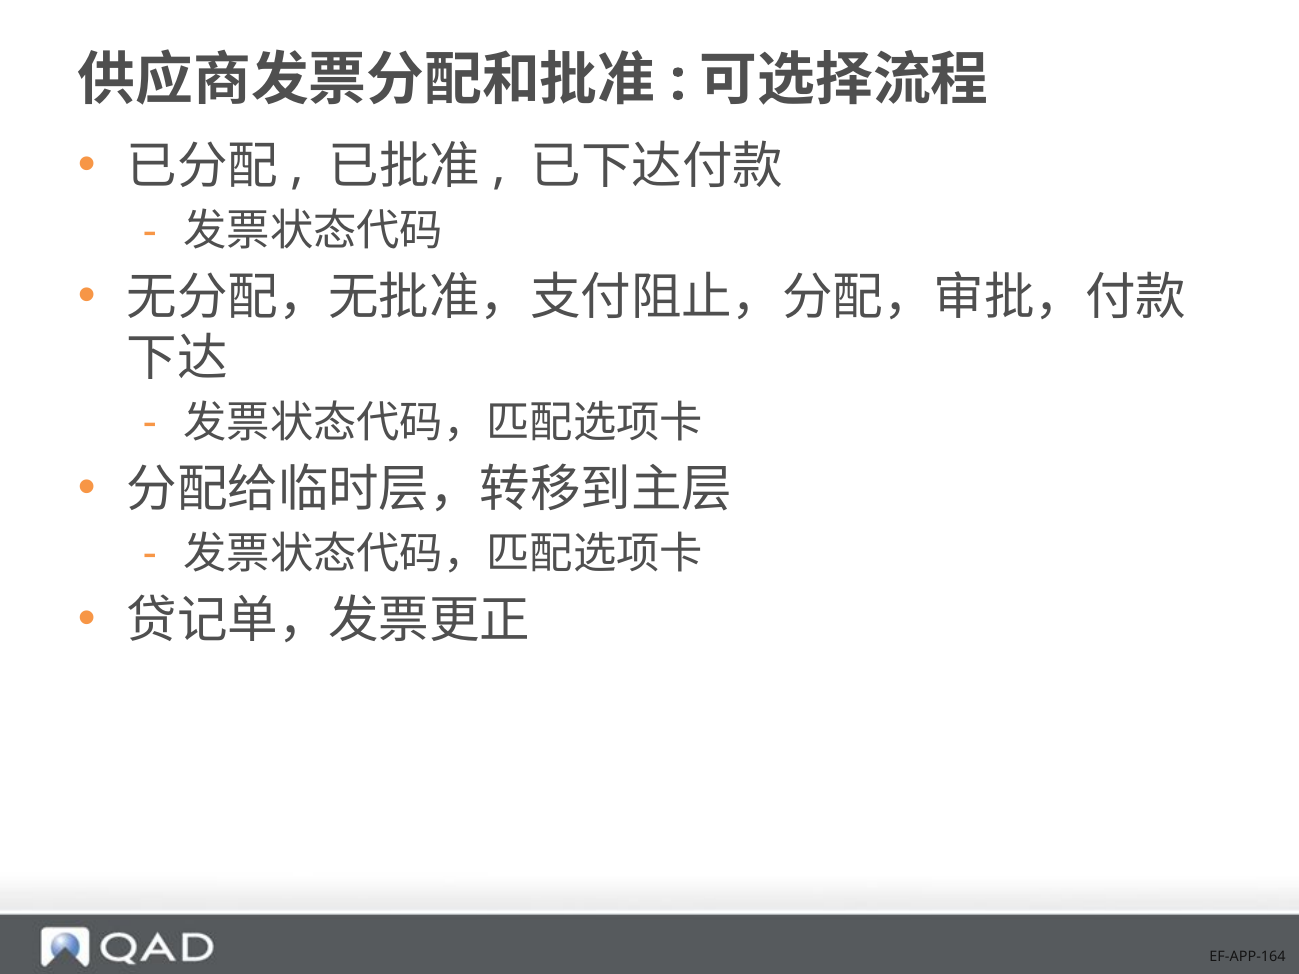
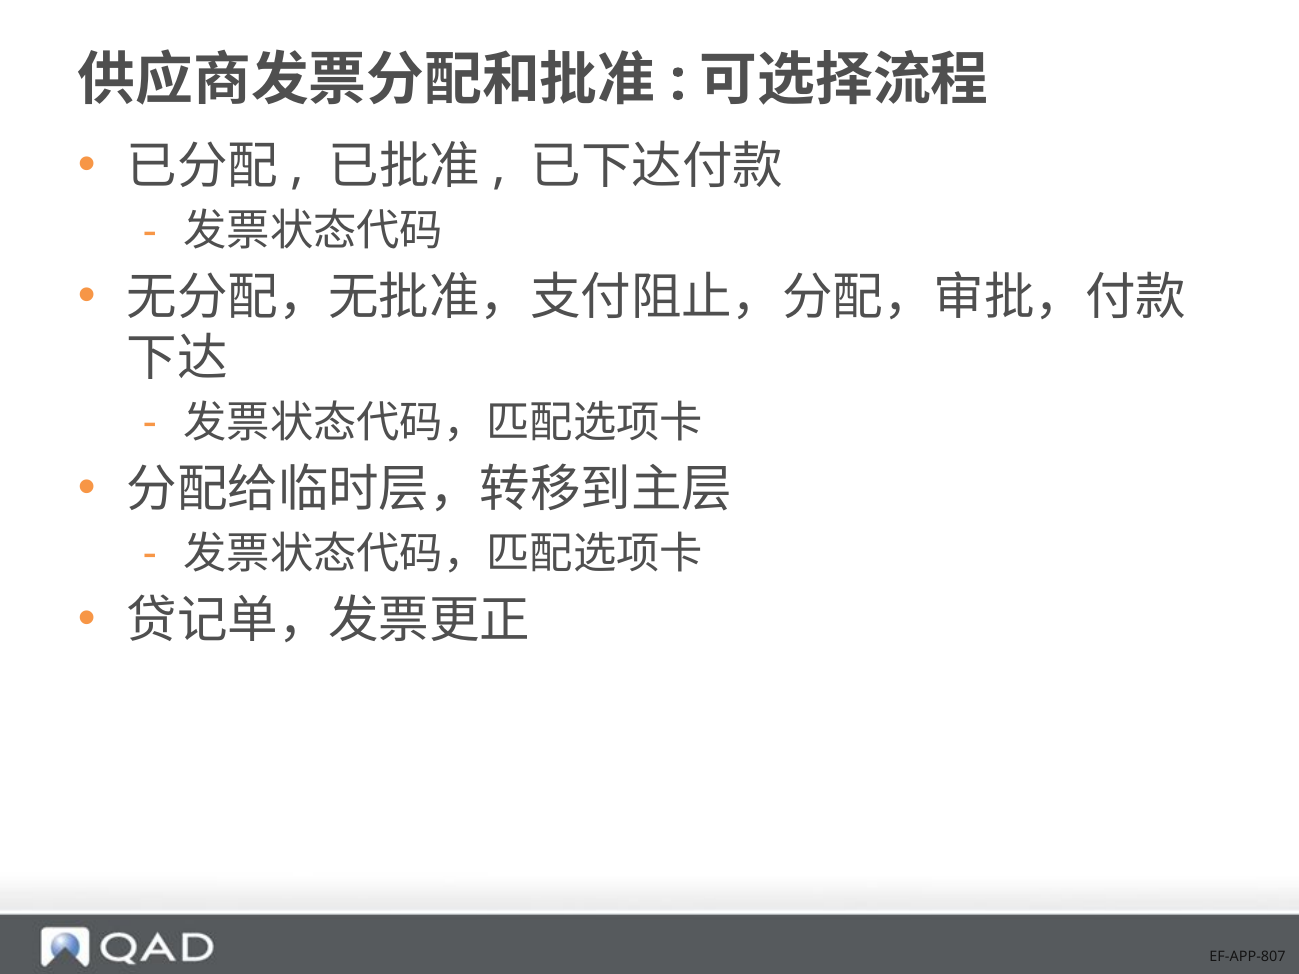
EF-APP-164: EF-APP-164 -> EF-APP-807 (1248, 957)
